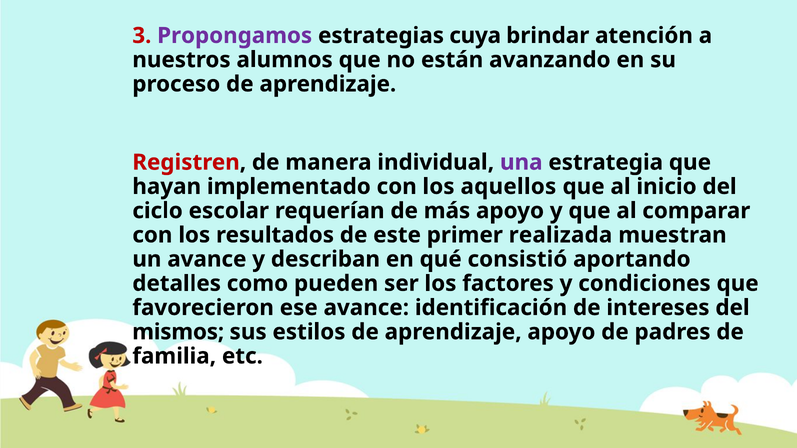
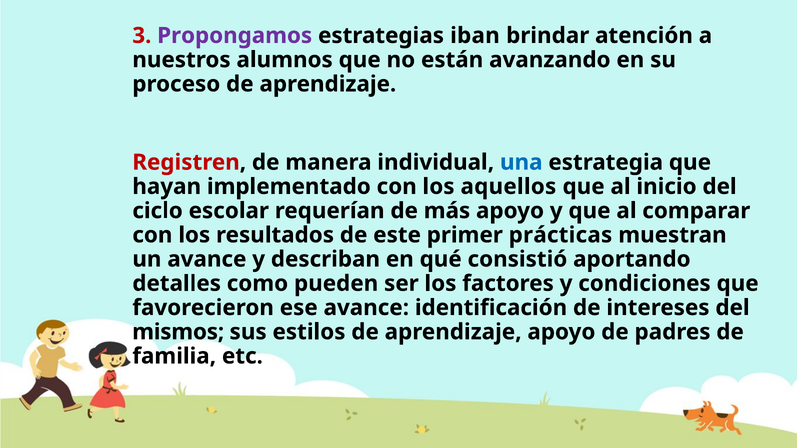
cuya: cuya -> iban (475, 36)
una colour: purple -> blue (521, 162)
realizada: realizada -> prácticas (560, 235)
